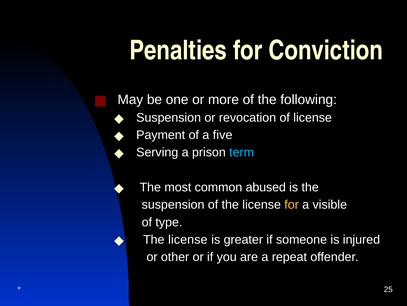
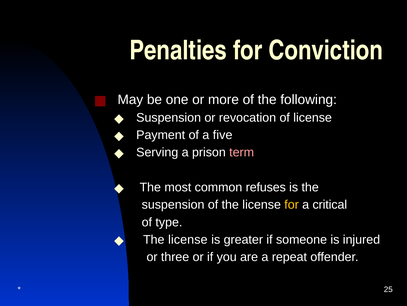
term colour: light blue -> pink (242, 152)
abused: abused -> refuses (266, 187)
visible: visible -> critical (330, 204)
other: other -> three (175, 257)
